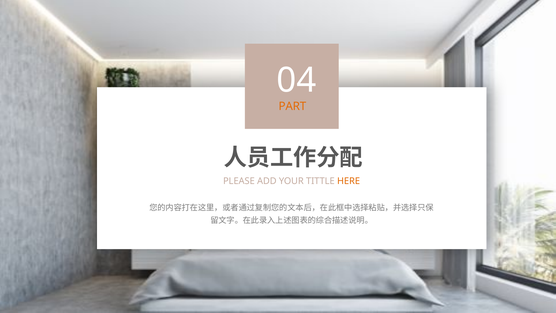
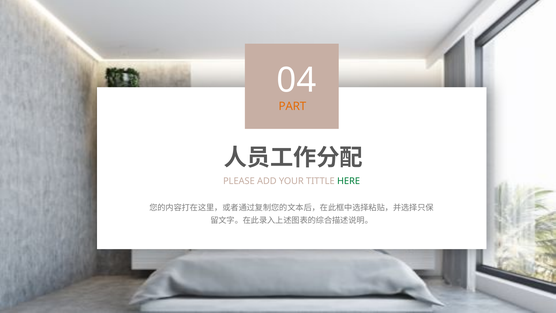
HERE colour: orange -> green (349, 181)
